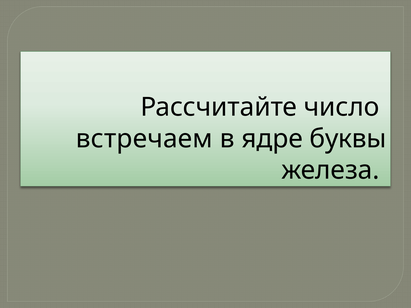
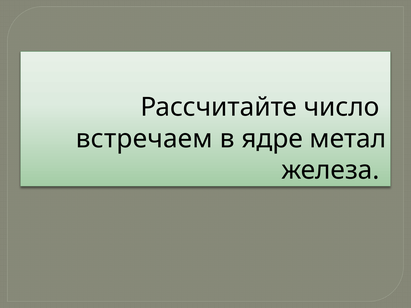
буквы: буквы -> метал (348, 139)
